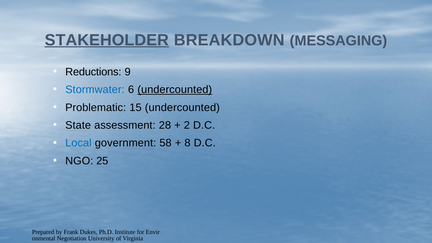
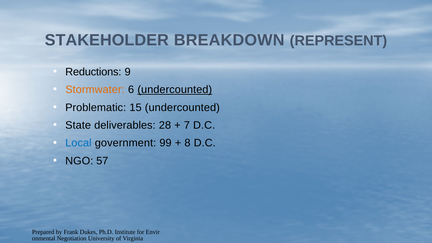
STAKEHOLDER underline: present -> none (107, 40)
MESSAGING: MESSAGING -> REPRESENT (338, 41)
Stormwater colour: blue -> orange (95, 90)
assessment: assessment -> deliverables (125, 125)
2: 2 -> 7 (187, 125)
58: 58 -> 99 (166, 143)
25: 25 -> 57 (102, 161)
